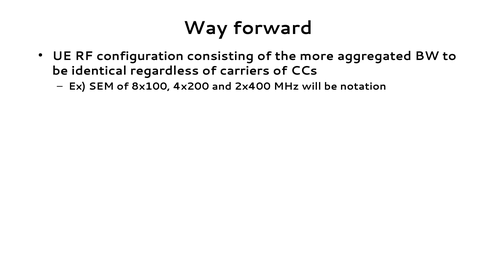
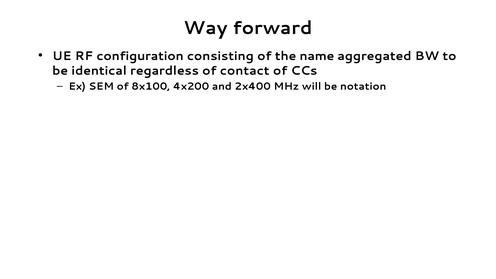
more: more -> name (317, 56)
carriers: carriers -> contact (245, 71)
